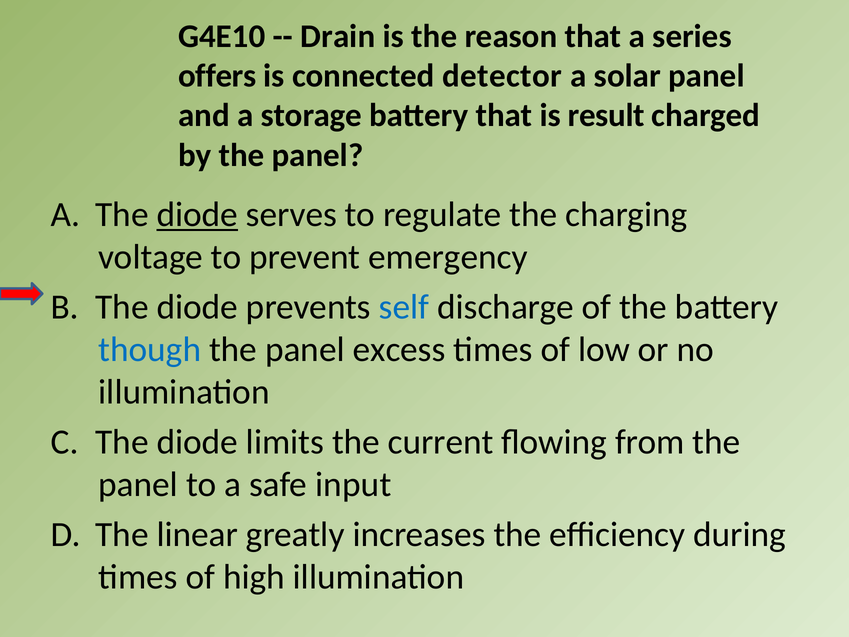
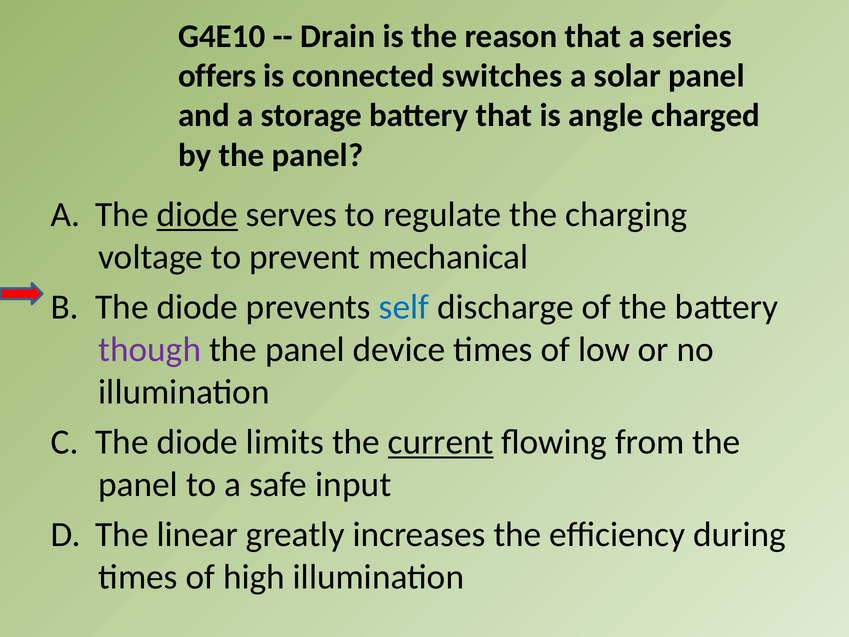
detector: detector -> switches (502, 76)
result: result -> angle (606, 115)
emergency: emergency -> mechanical (448, 257)
though colour: blue -> purple (150, 350)
excess: excess -> device (399, 350)
current underline: none -> present (441, 442)
